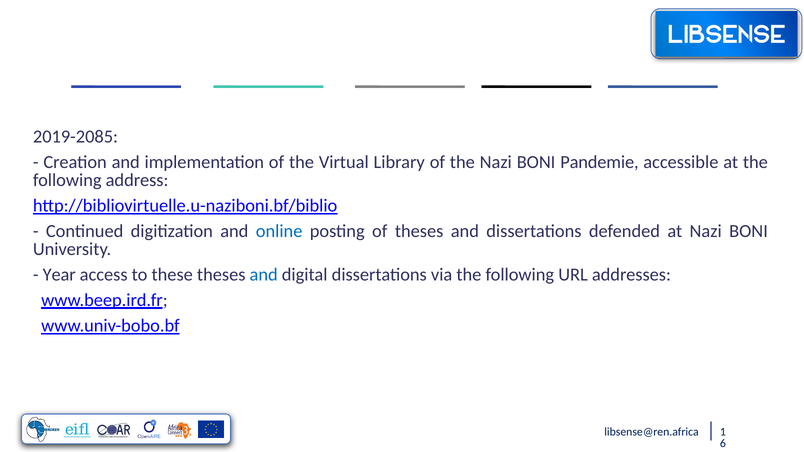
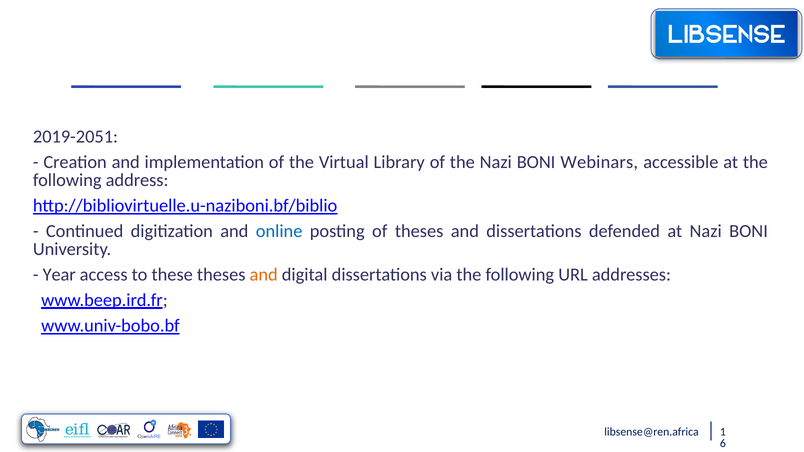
2019-2085: 2019-2085 -> 2019-2051 (75, 137)
Pandemie: Pandemie -> Webinars (599, 162)
and colour: blue -> orange (264, 275)
